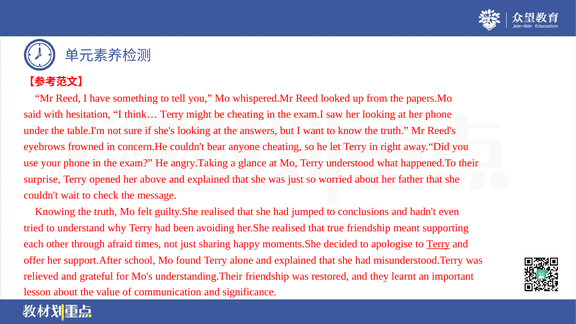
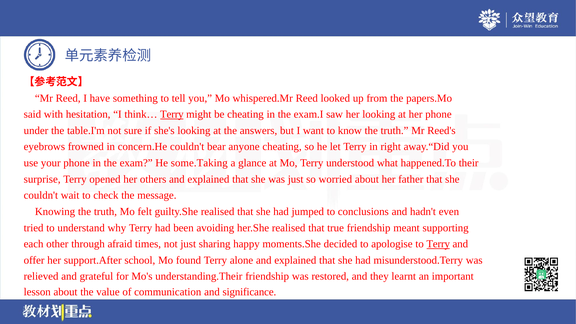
Terry underline: none -> present (172, 114)
angry.Taking: angry.Taking -> some.Taking (199, 163)
above: above -> others (153, 179)
